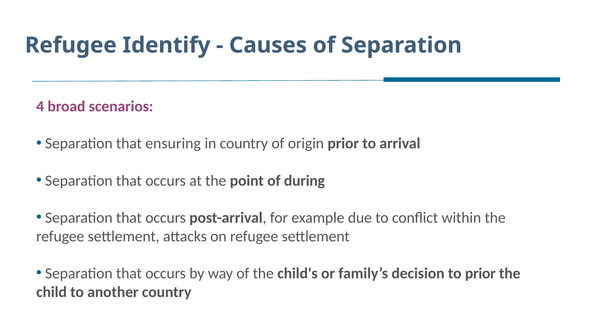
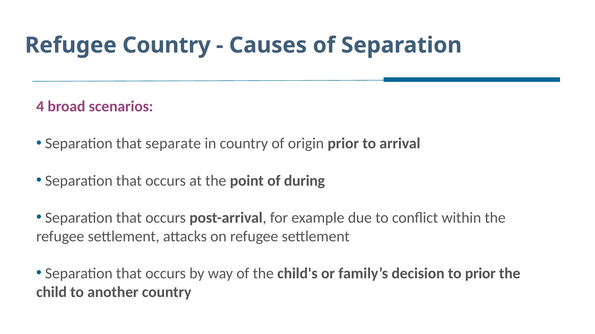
Refugee Identify: Identify -> Country (167, 45)
ensuring: ensuring -> separate (173, 144)
